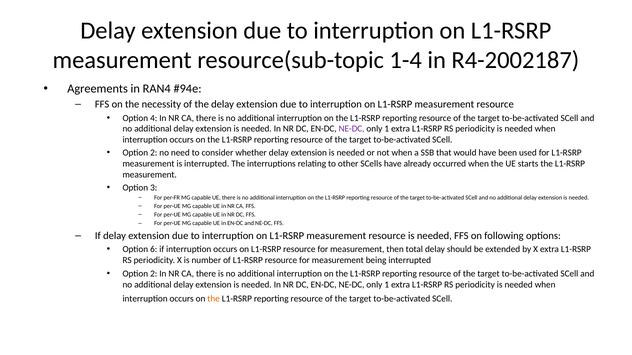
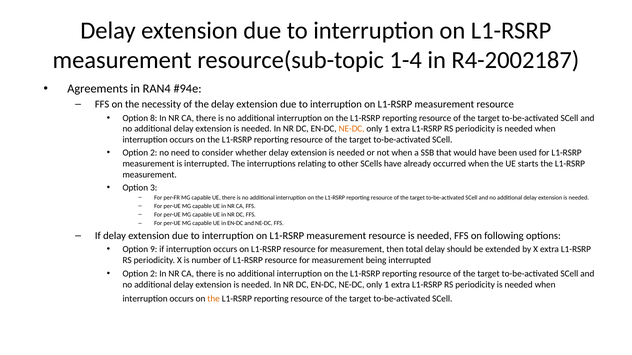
4: 4 -> 8 (154, 118)
NE-DC colour: purple -> orange (352, 129)
6: 6 -> 9 (154, 250)
